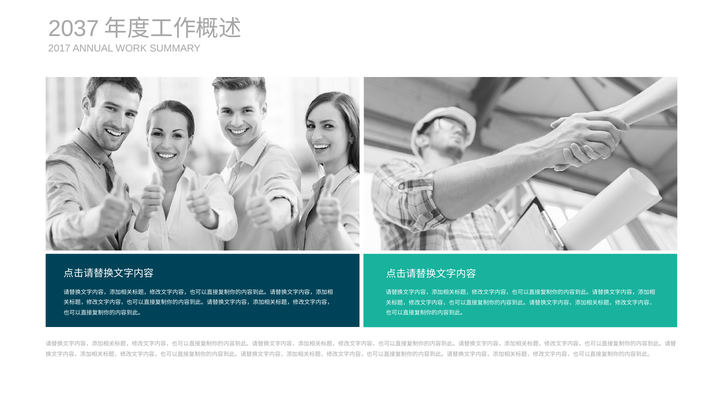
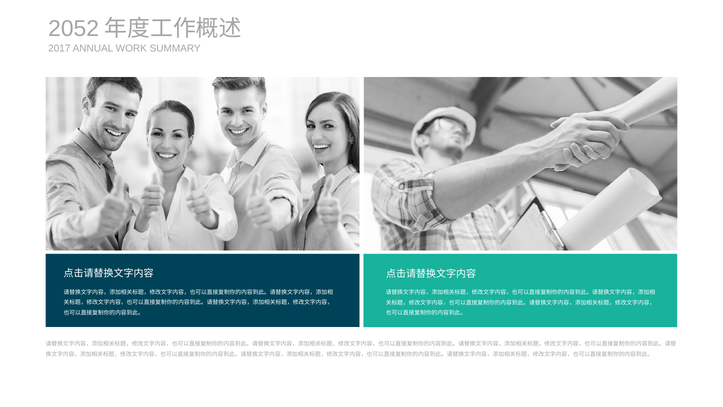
2037: 2037 -> 2052 (74, 29)
